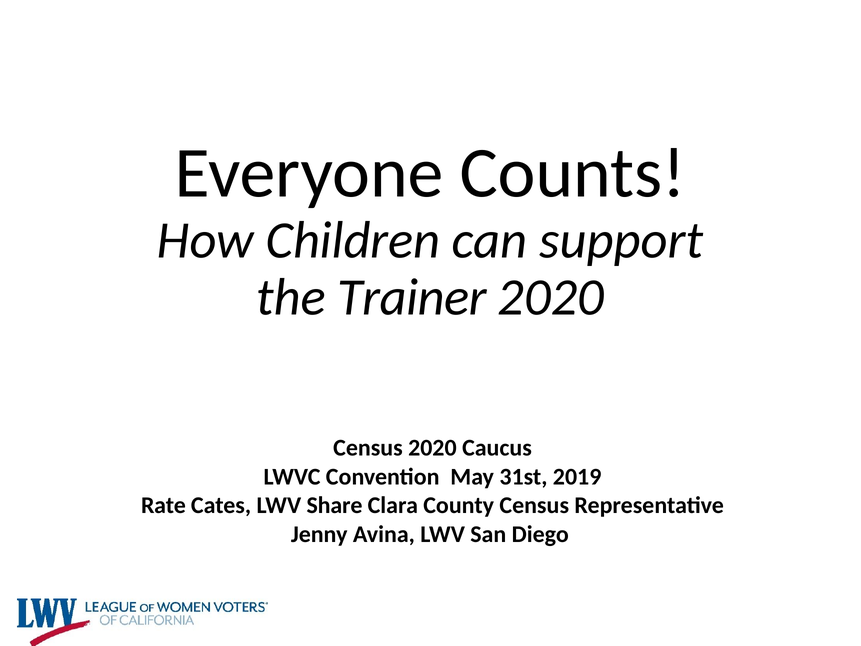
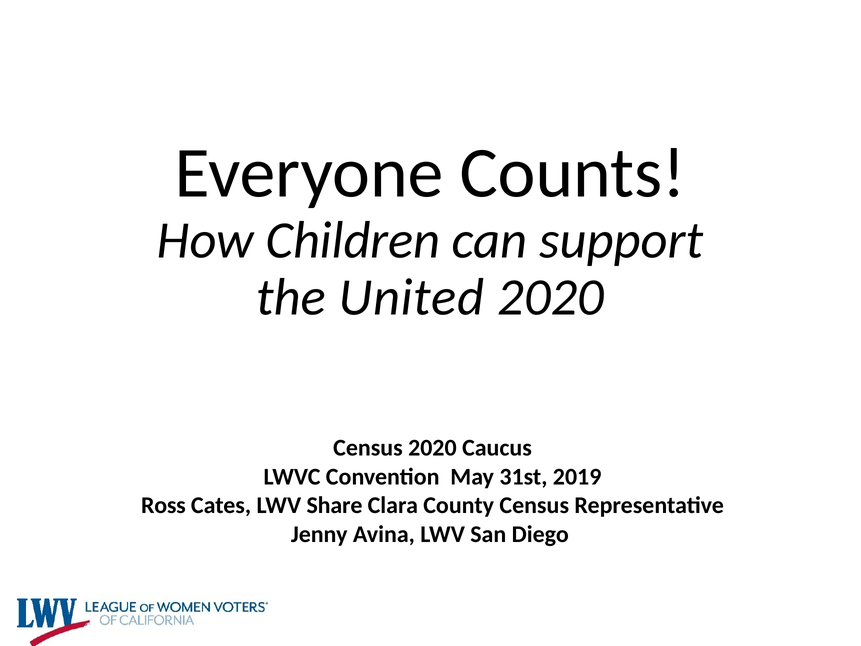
Trainer: Trainer -> United (412, 297)
Rate: Rate -> Ross (163, 505)
